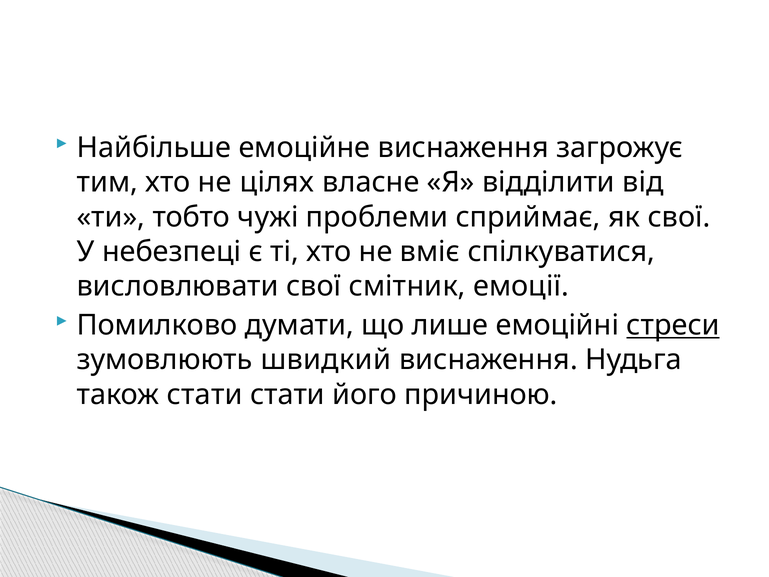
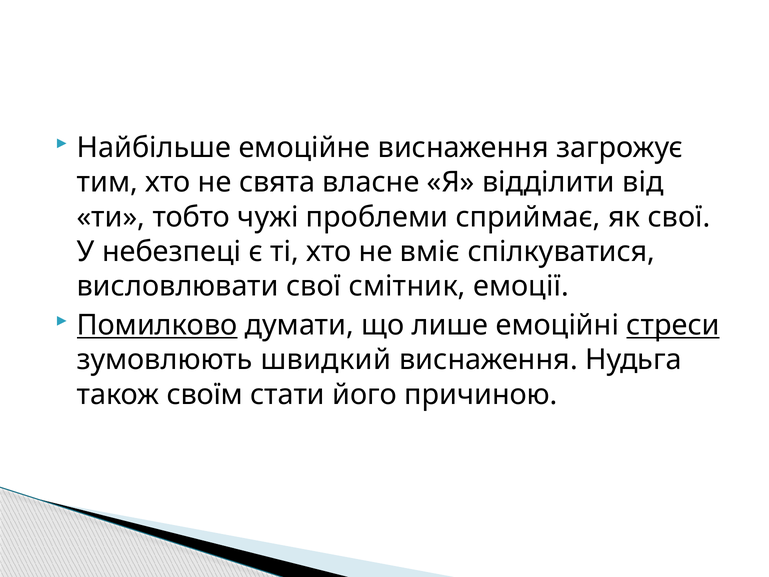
цілях: цілях -> свята (277, 182)
Помилково underline: none -> present (157, 325)
також стати: стати -> своїм (205, 394)
